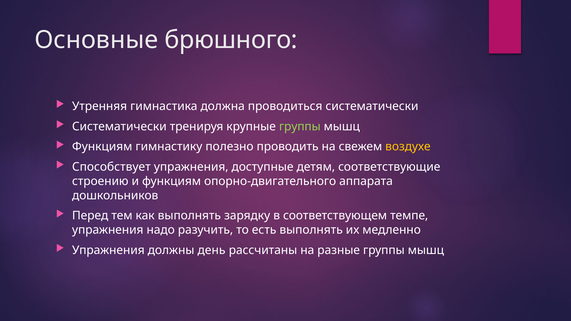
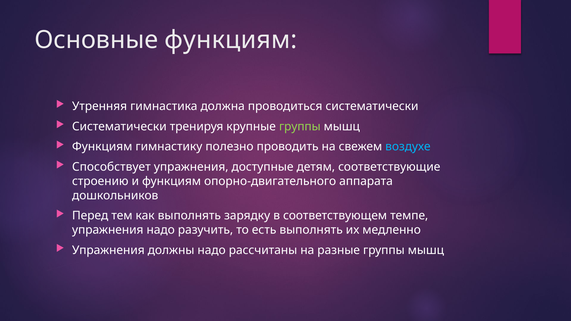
Основные брюшного: брюшного -> функциям (231, 40)
воздухе colour: yellow -> light blue (408, 147)
должны день: день -> надо (212, 250)
